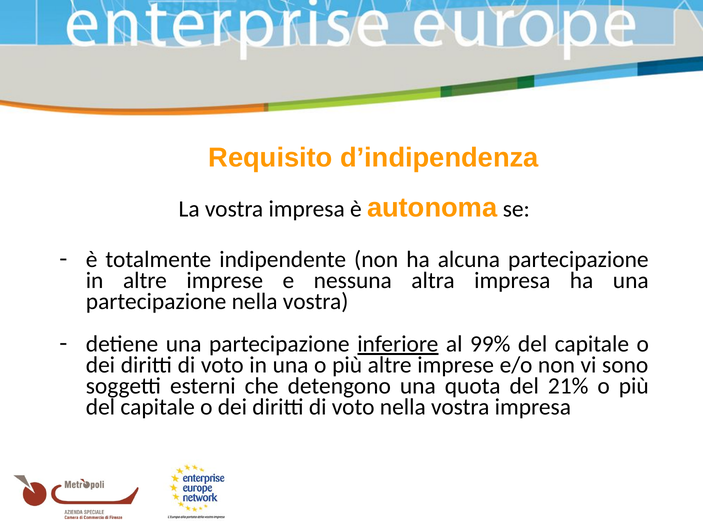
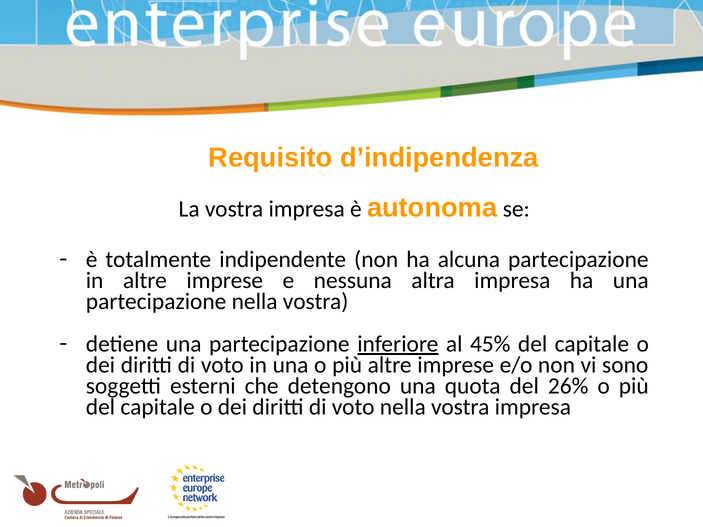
99%: 99% -> 45% (490, 344)
21%: 21% -> 26% (568, 386)
